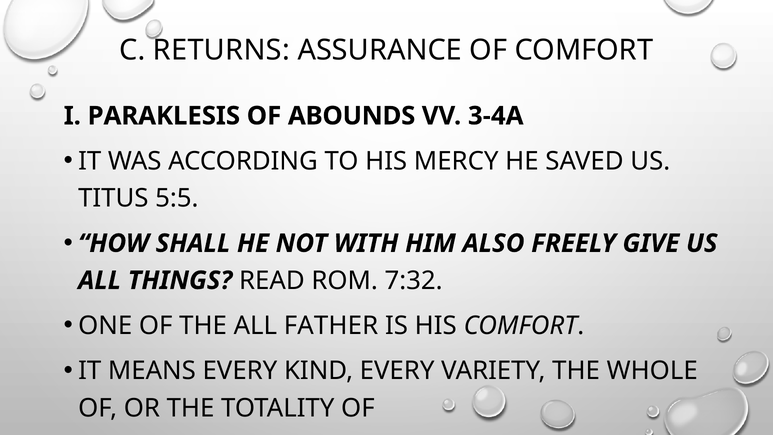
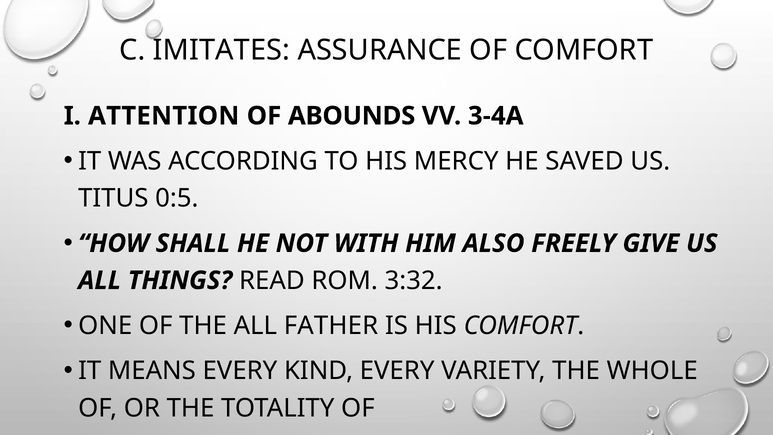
RETURNS: RETURNS -> IMITATES (221, 50)
PARAKLESIS: PARAKLESIS -> ATTENTION (164, 116)
5:5: 5:5 -> 0:5 (177, 198)
7:32: 7:32 -> 3:32 (414, 280)
